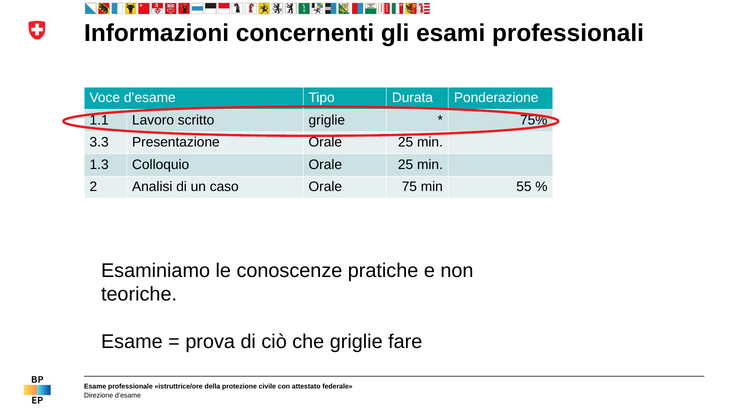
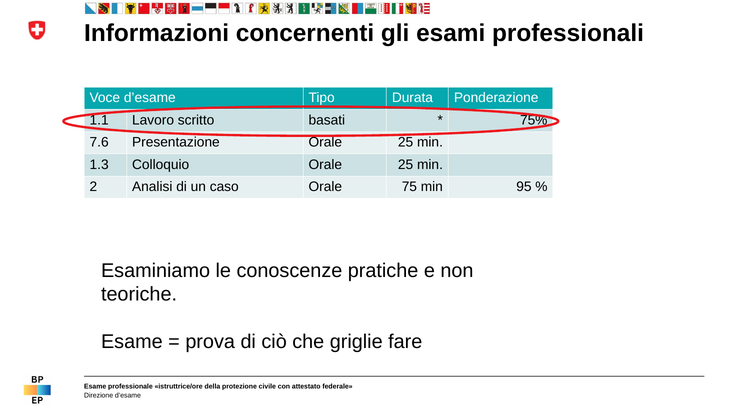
scritto griglie: griglie -> basati (327, 120)
3.3: 3.3 -> 7.6 (99, 142)
55: 55 -> 95 (524, 187)
